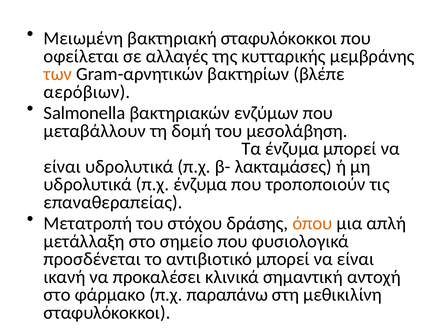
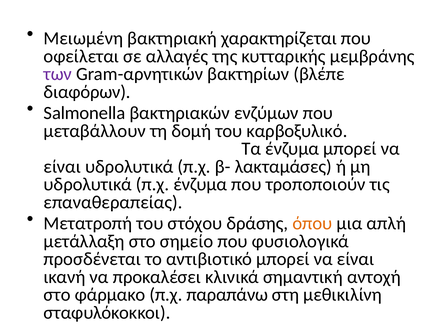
βακτηριακή σταφυλόκοκκοι: σταφυλόκοκκοι -> χαρακτηρίζεται (279, 38)
των colour: orange -> purple (58, 74)
αερόβιων: αερόβιων -> διαφόρων (87, 92)
μεσολάβηση: μεσολάβηση -> καρβοξυλικό (297, 131)
